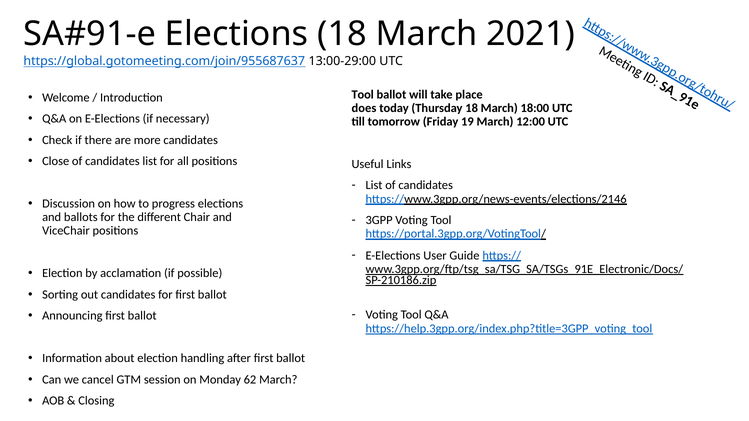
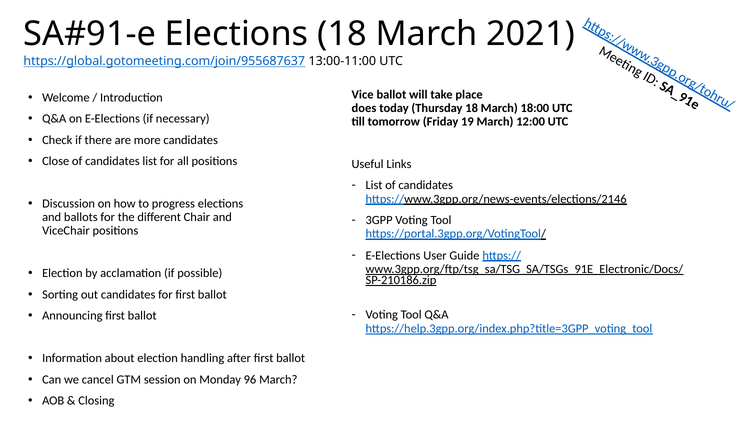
13:00-29:00: 13:00-29:00 -> 13:00-11:00 (342, 61)
Tool: Tool -> Vice (363, 95)
62: 62 -> 96 (250, 380)
